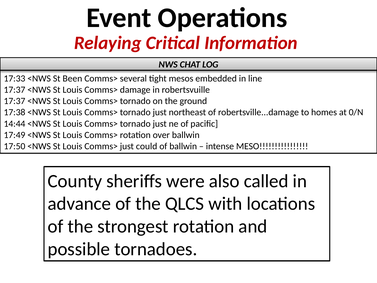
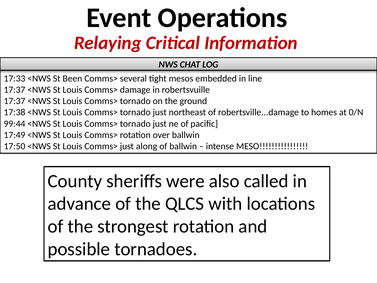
14:44: 14:44 -> 99:44 (14, 124)
could: could -> along (147, 146)
